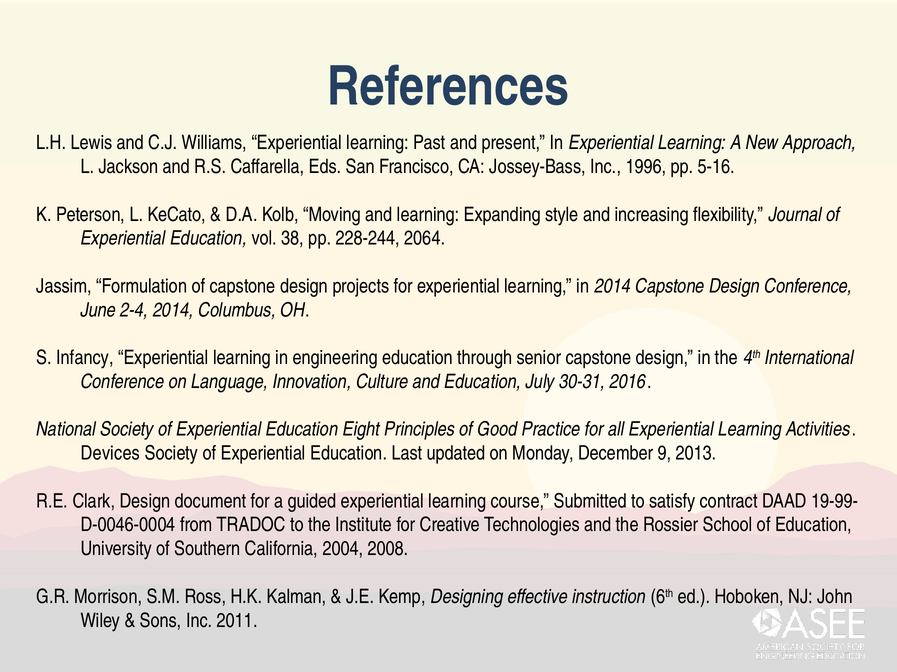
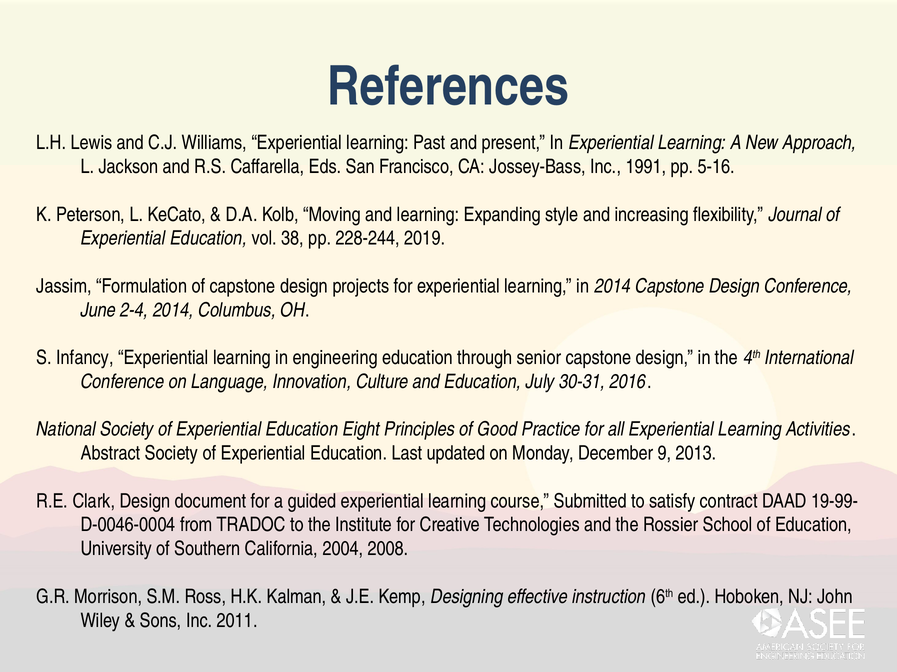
1996: 1996 -> 1991 (646, 167)
2064: 2064 -> 2019 (425, 239)
Devices: Devices -> Abstract (111, 454)
